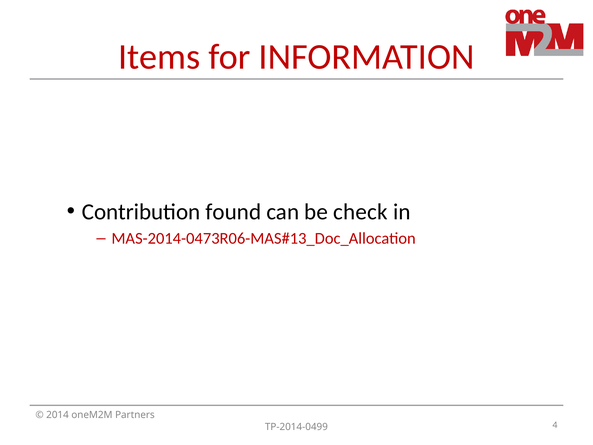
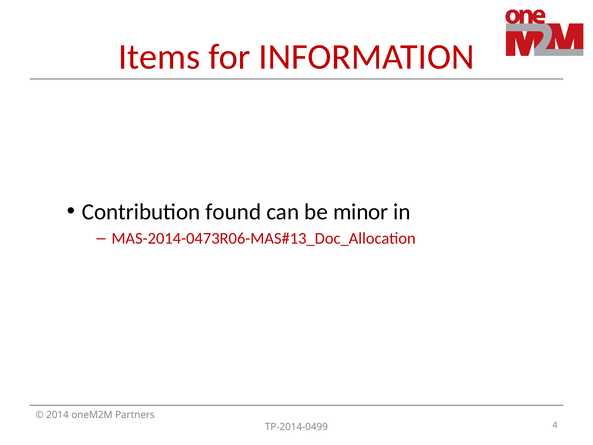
check: check -> minor (361, 212)
